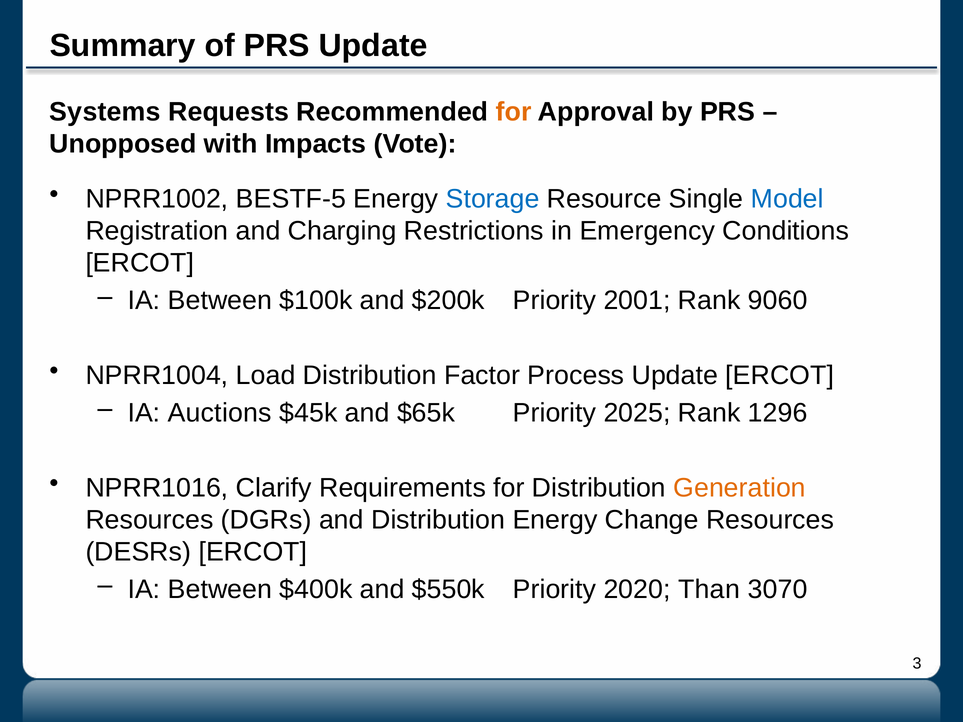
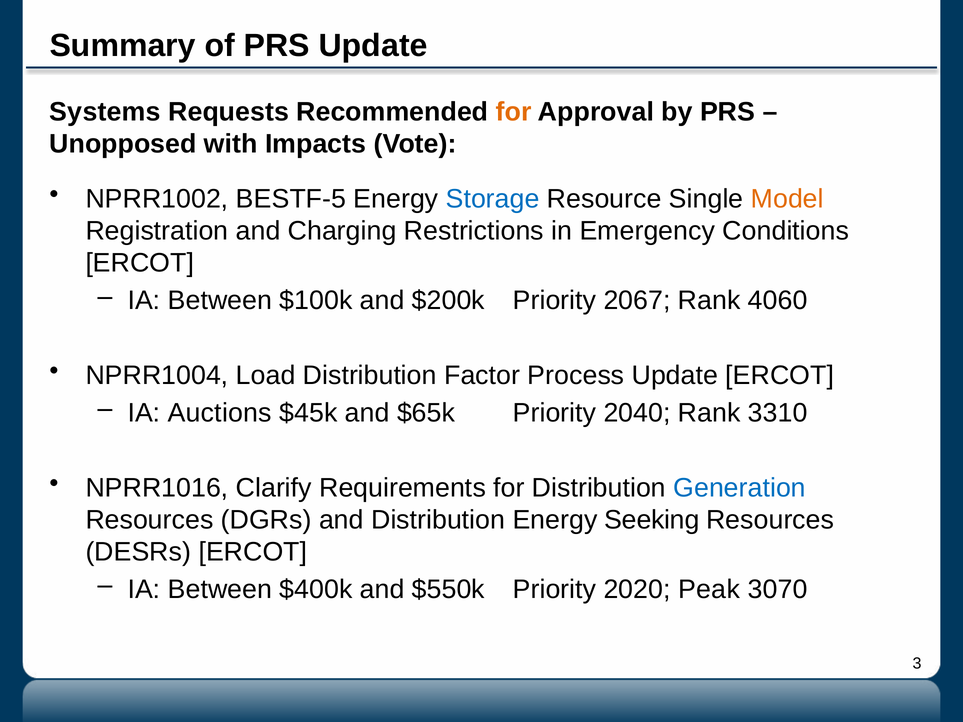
Model colour: blue -> orange (787, 199)
2001: 2001 -> 2067 (637, 301)
9060: 9060 -> 4060 (778, 301)
2025: 2025 -> 2040 (637, 413)
1296: 1296 -> 3310 (778, 413)
Generation colour: orange -> blue (740, 488)
Change: Change -> Seeking (652, 520)
Than: Than -> Peak (709, 590)
